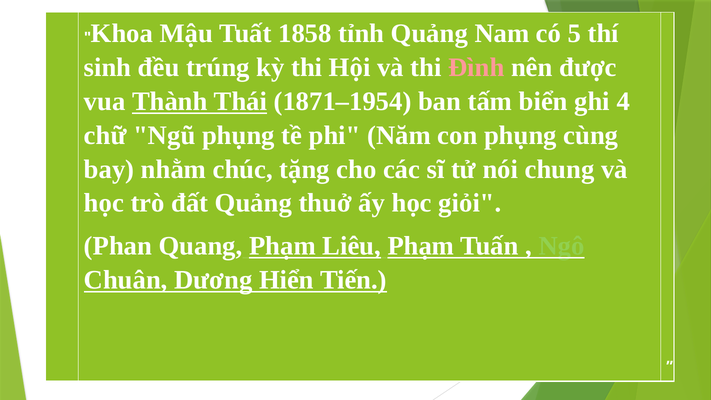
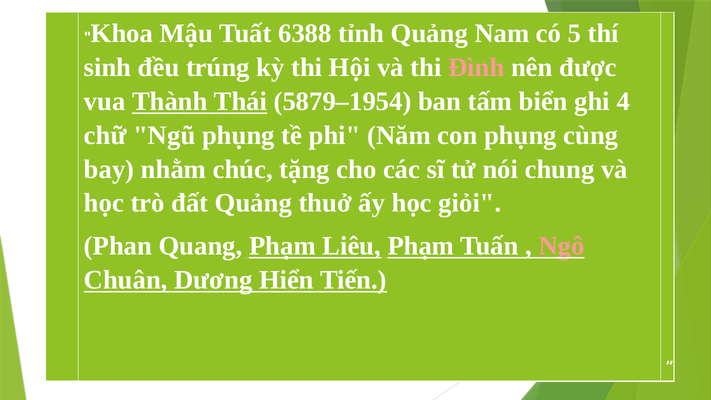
1858: 1858 -> 6388 (305, 34)
1871–1954: 1871–1954 -> 5879–1954 (343, 101)
Ngô colour: light green -> pink (562, 246)
